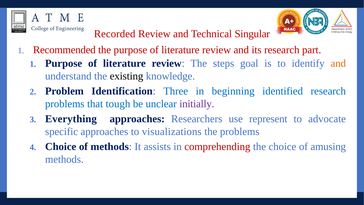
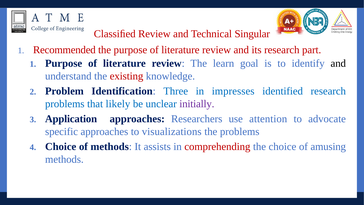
Recorded: Recorded -> Classiﬁed (115, 34)
steps: steps -> learn (224, 63)
and colour: orange -> black (338, 63)
existing colour: black -> red (127, 76)
beginning: beginning -> impresses (233, 91)
tough: tough -> likely (118, 104)
Everything: Everything -> Application (71, 119)
represent: represent -> attention (268, 119)
